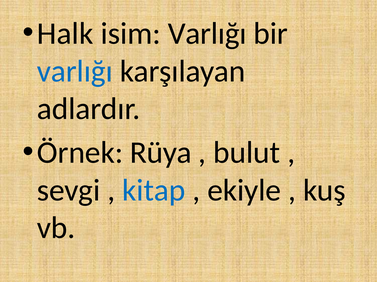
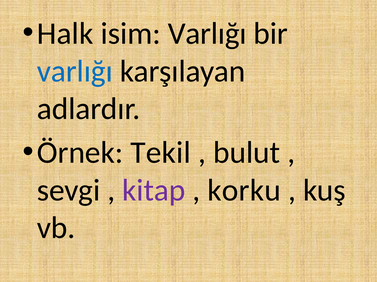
Rüya: Rüya -> Tekil (161, 153)
kitap colour: blue -> purple (154, 191)
ekiyle: ekiyle -> korku (244, 191)
